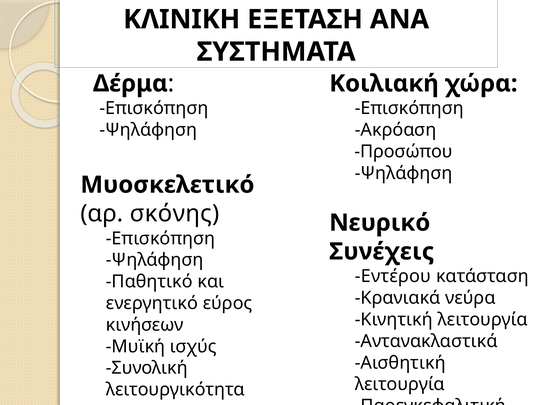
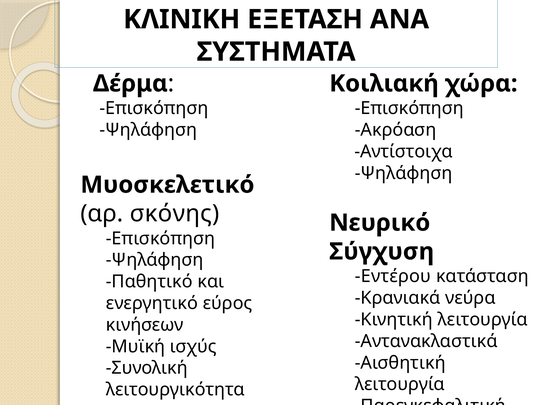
Προσώπου: Προσώπου -> Αντίστοιχα (404, 152)
Συνέχεις: Συνέχεις -> Σύγχυση (382, 252)
